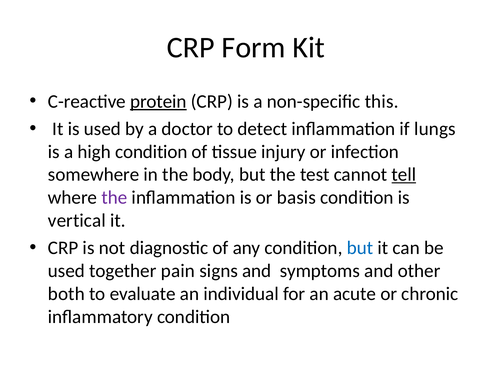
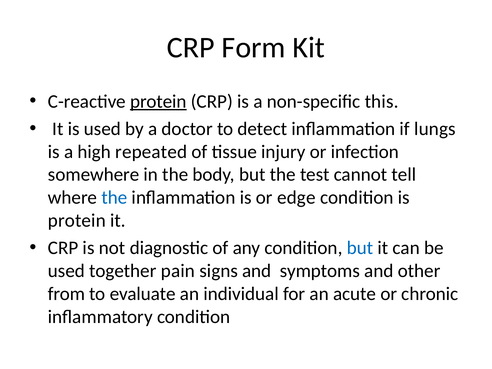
high condition: condition -> repeated (151, 152)
tell underline: present -> none (404, 175)
the colour: purple -> blue (114, 198)
basis: basis -> edge (296, 198)
vertical: vertical -> protein (77, 221)
both: both -> from (66, 294)
